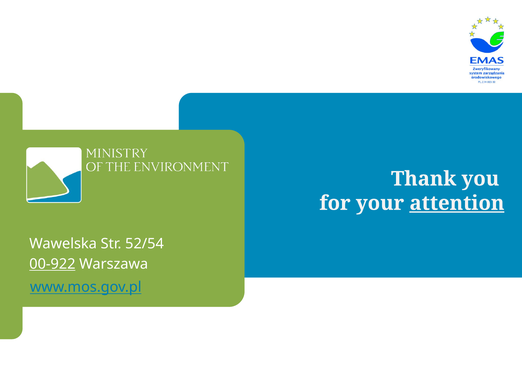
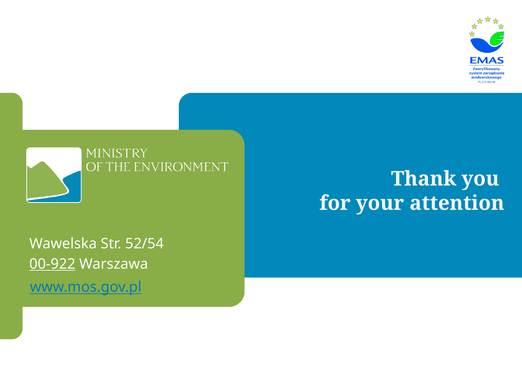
attention underline: present -> none (457, 203)
